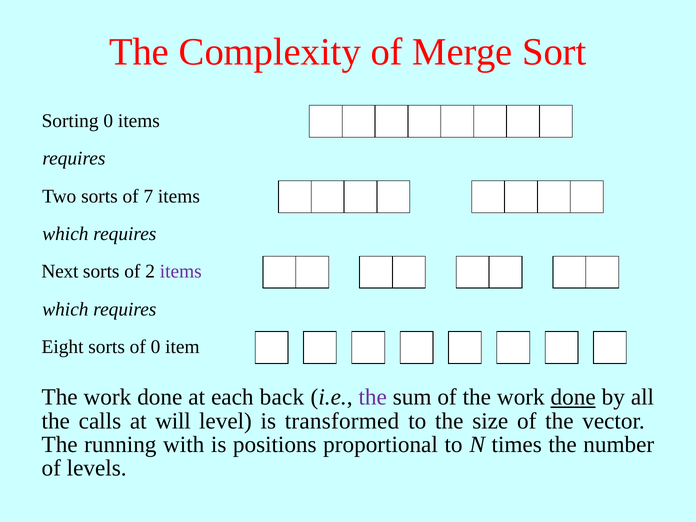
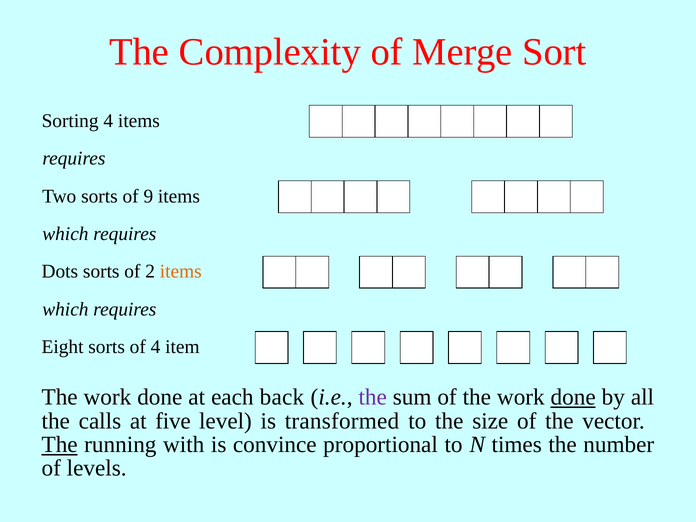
Sorting 0: 0 -> 4 (108, 121)
7: 7 -> 9 (148, 196)
Next: Next -> Dots (60, 272)
items colour: purple -> orange (181, 272)
of 0: 0 -> 4 (156, 347)
will: will -> five (173, 421)
The underline: none -> present (60, 445)
positions: positions -> convince (275, 445)
